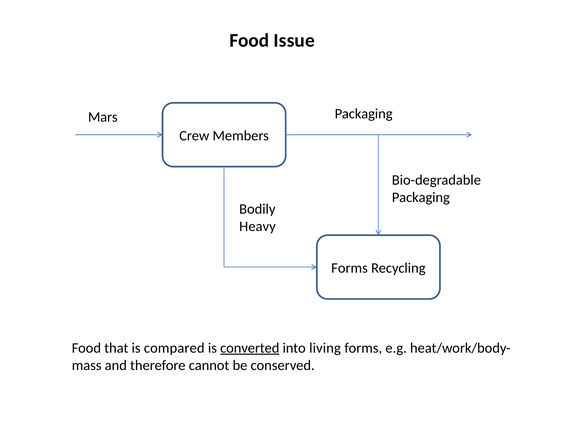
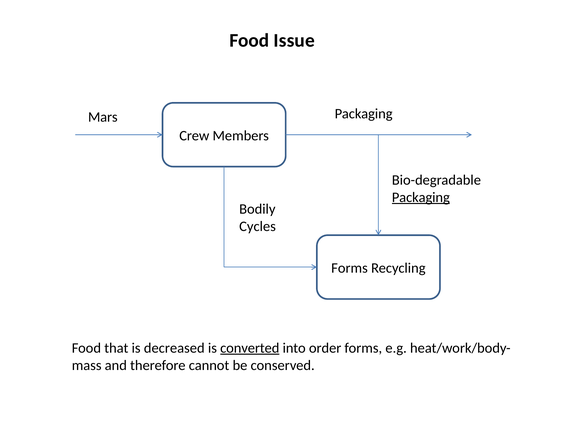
Packaging underline: none -> present (421, 197)
Heavy: Heavy -> Cycles (258, 226)
compared: compared -> decreased (174, 348)
living: living -> order (325, 348)
